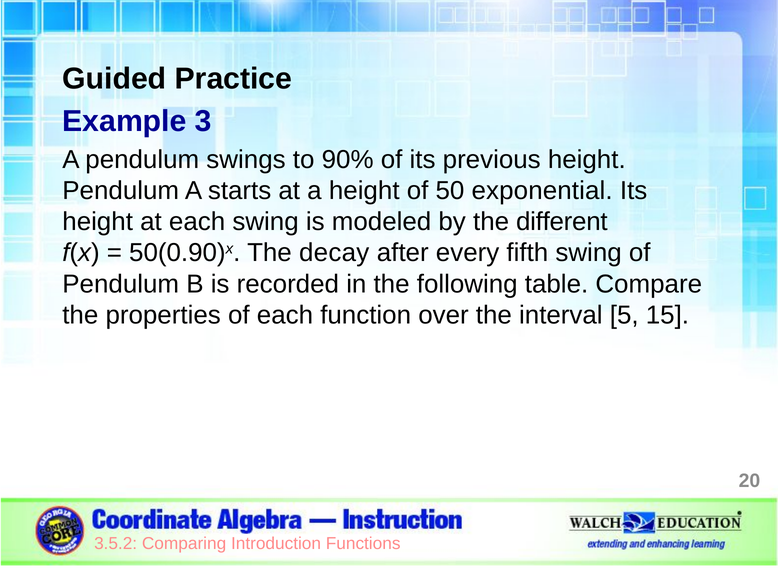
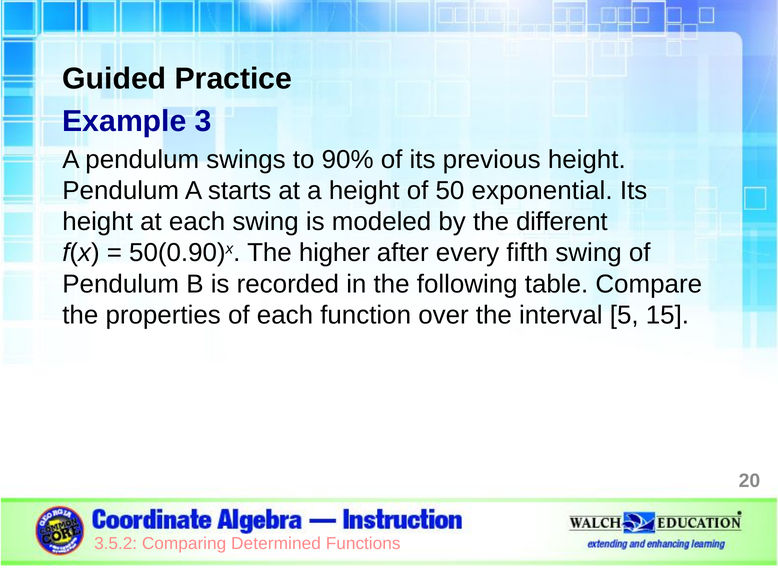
decay: decay -> higher (334, 253)
Introduction: Introduction -> Determined (276, 544)
